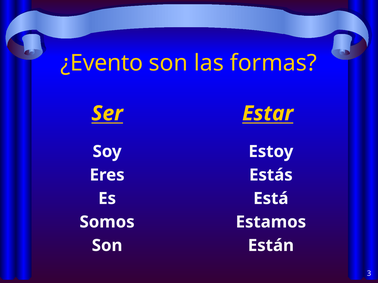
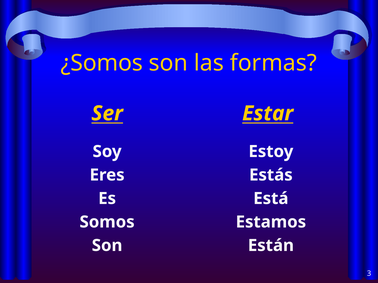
¿Evento: ¿Evento -> ¿Somos (102, 63)
